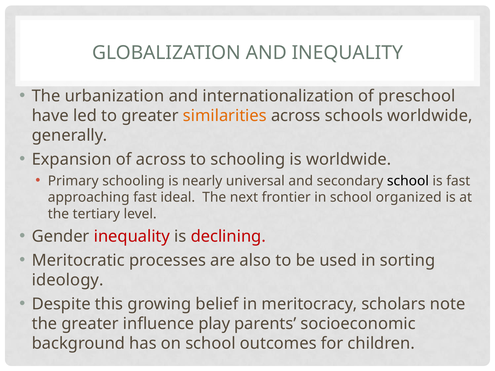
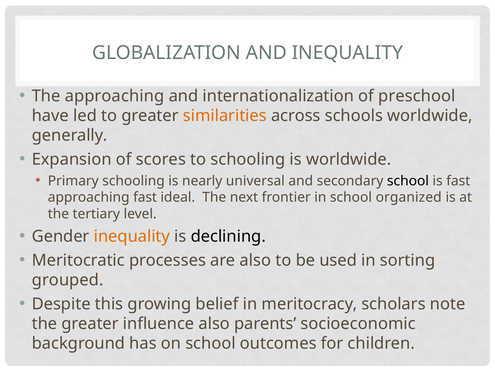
The urbanization: urbanization -> approaching (114, 96)
of across: across -> scores (161, 160)
inequality colour: red -> orange (132, 236)
declining colour: red -> black (228, 236)
ideology: ideology -> grouped (68, 280)
influence play: play -> also (214, 324)
